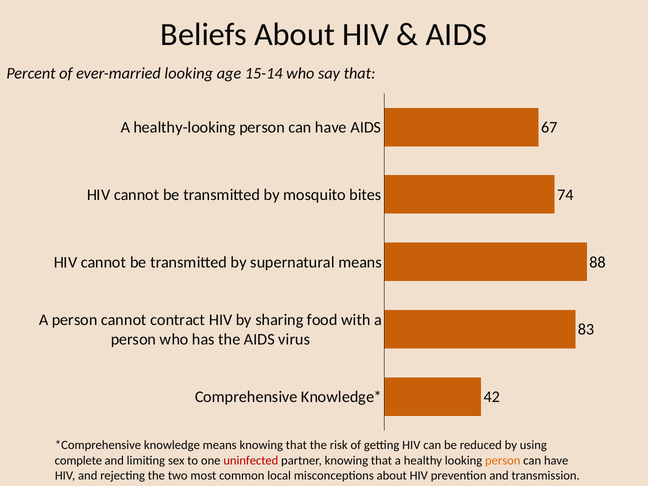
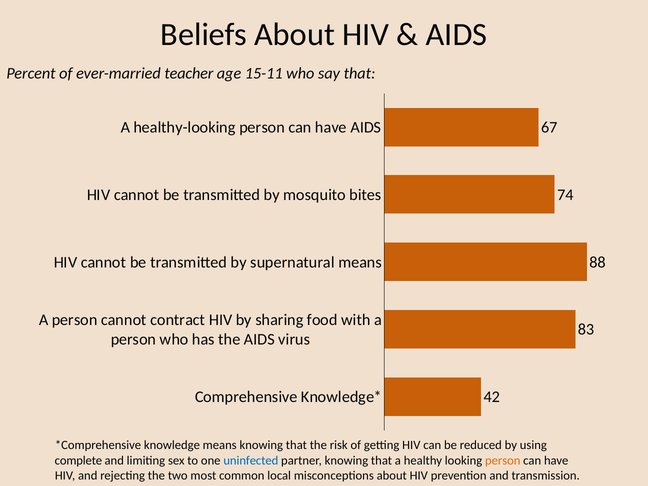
ever-married looking: looking -> teacher (189, 73)
15-14: 15-14 -> 15-11 (264, 73)
uninfected colour: red -> blue (251, 460)
